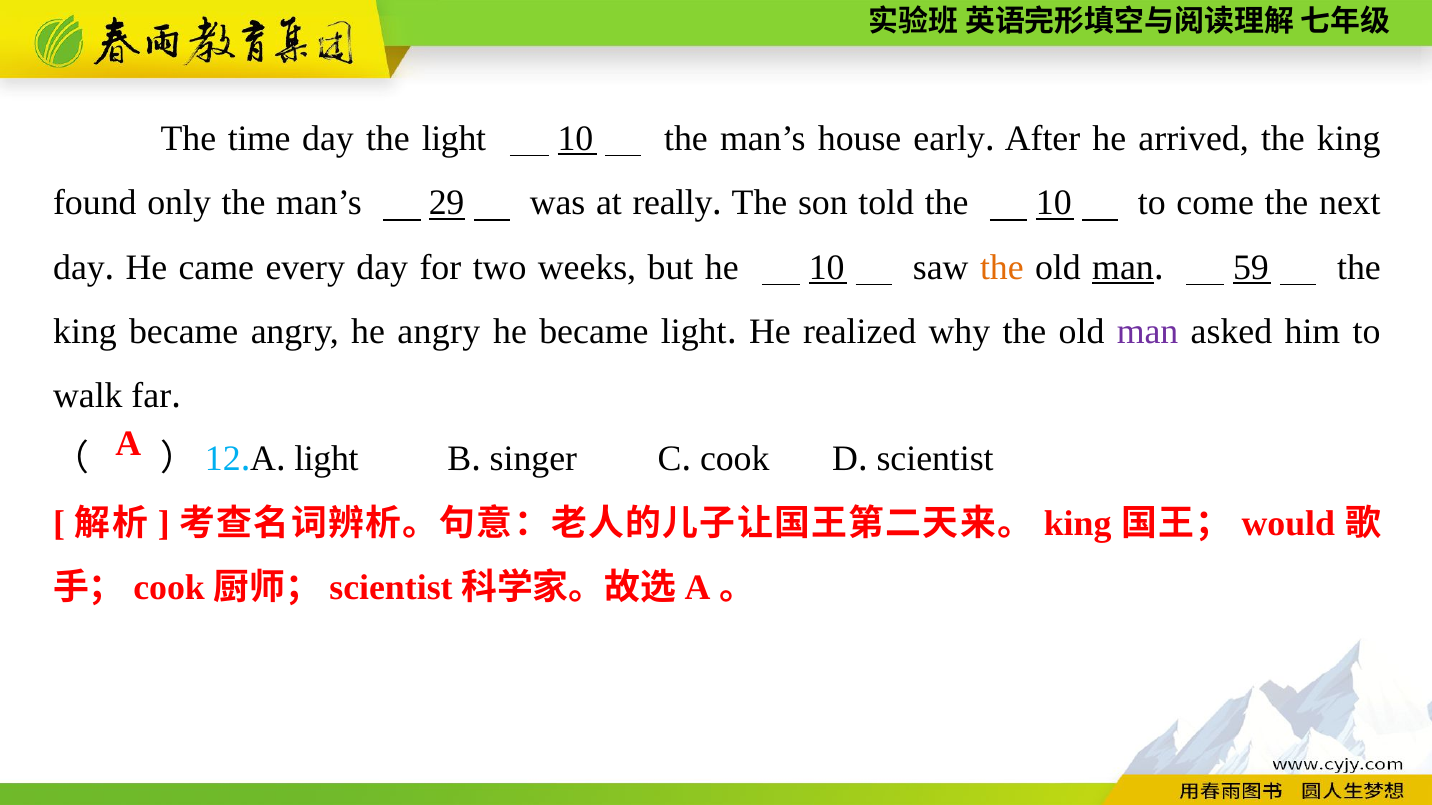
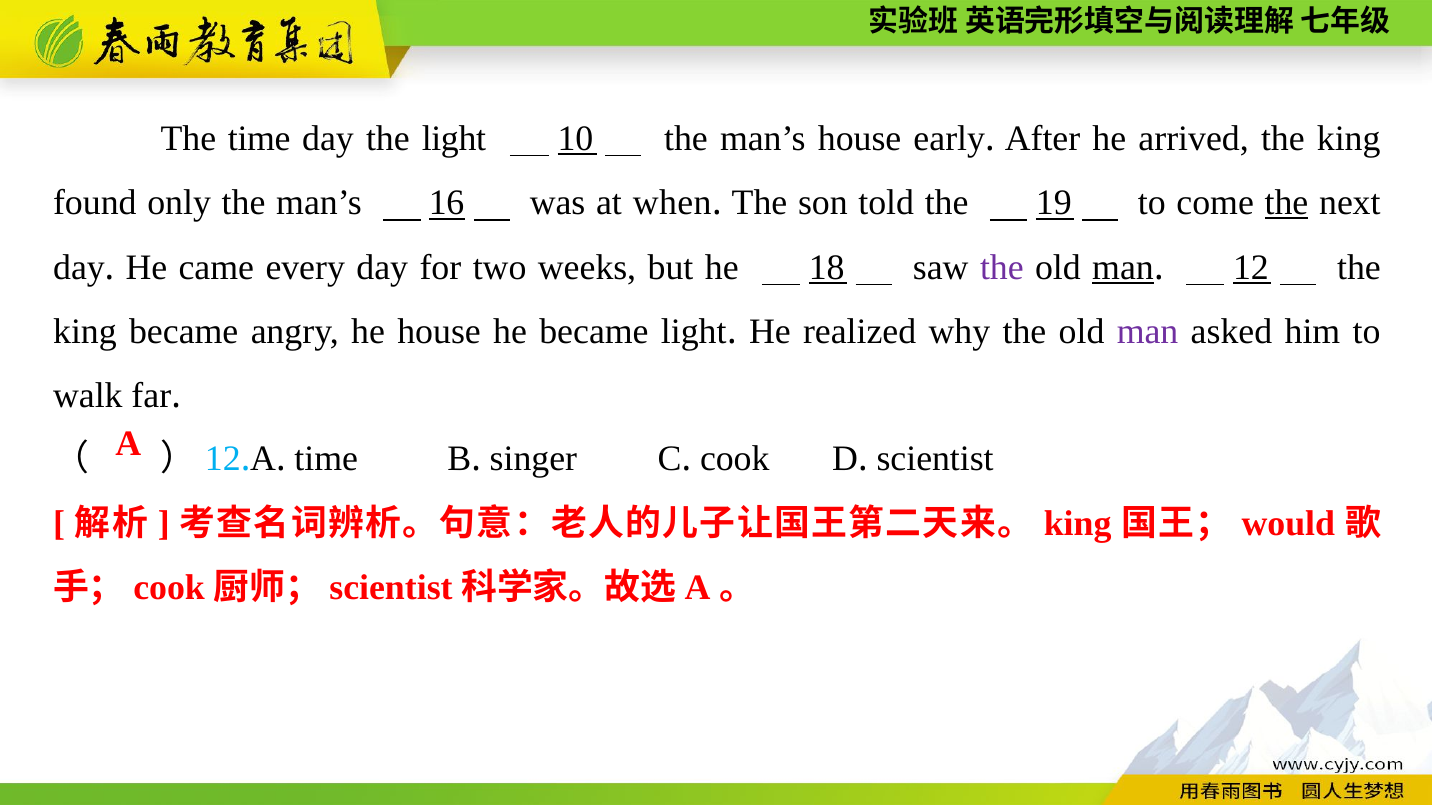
29: 29 -> 16 (447, 203)
really: really -> when (672, 203)
the 10: 10 -> 19 (1054, 203)
the underline: none -> present (1286, 203)
he 10: 10 -> 18 (827, 267)
the colour: orange -> purple (1002, 267)
59: 59 -> 12 (1251, 267)
he angry: angry -> house (439, 332)
light: light -> time (326, 459)
